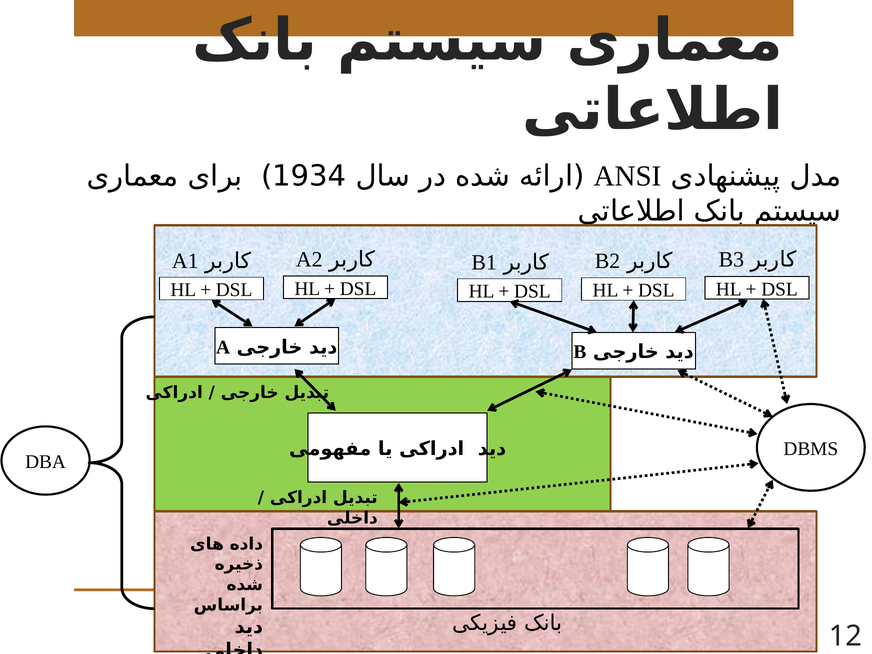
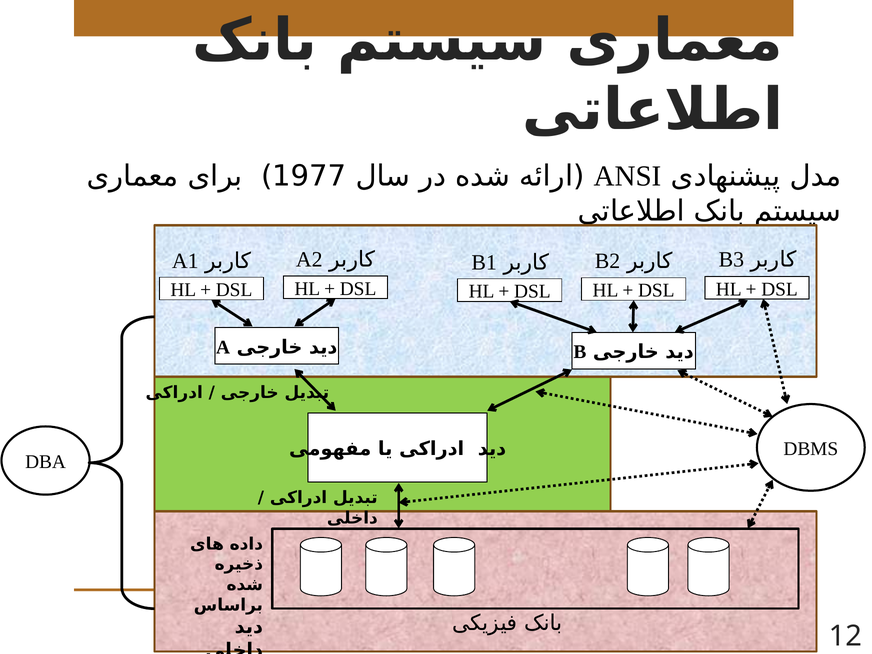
1934: 1934 -> 1977 (309, 176)
